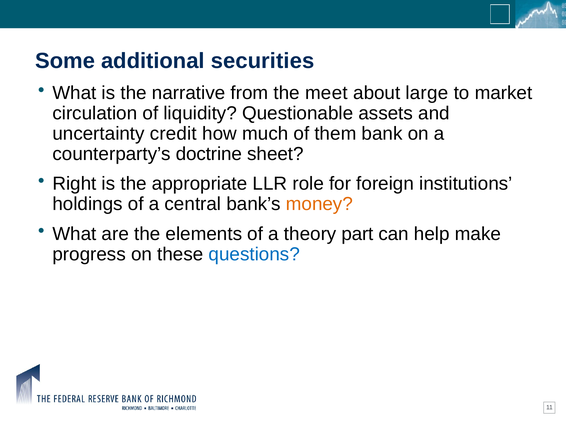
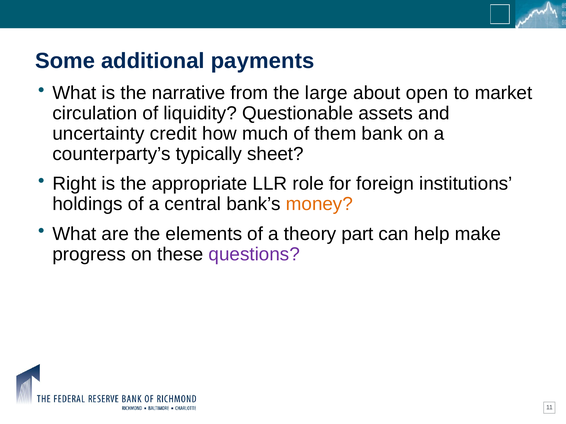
securities: securities -> payments (263, 61)
meet: meet -> large (326, 93)
large: large -> open (427, 93)
doctrine: doctrine -> typically (209, 154)
questions colour: blue -> purple (254, 255)
